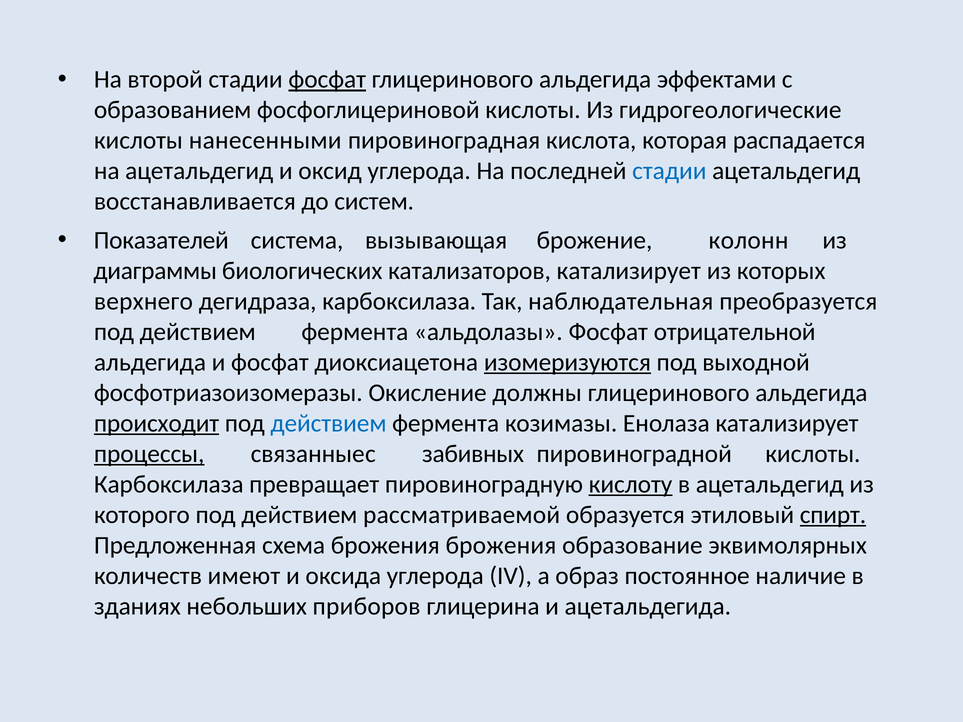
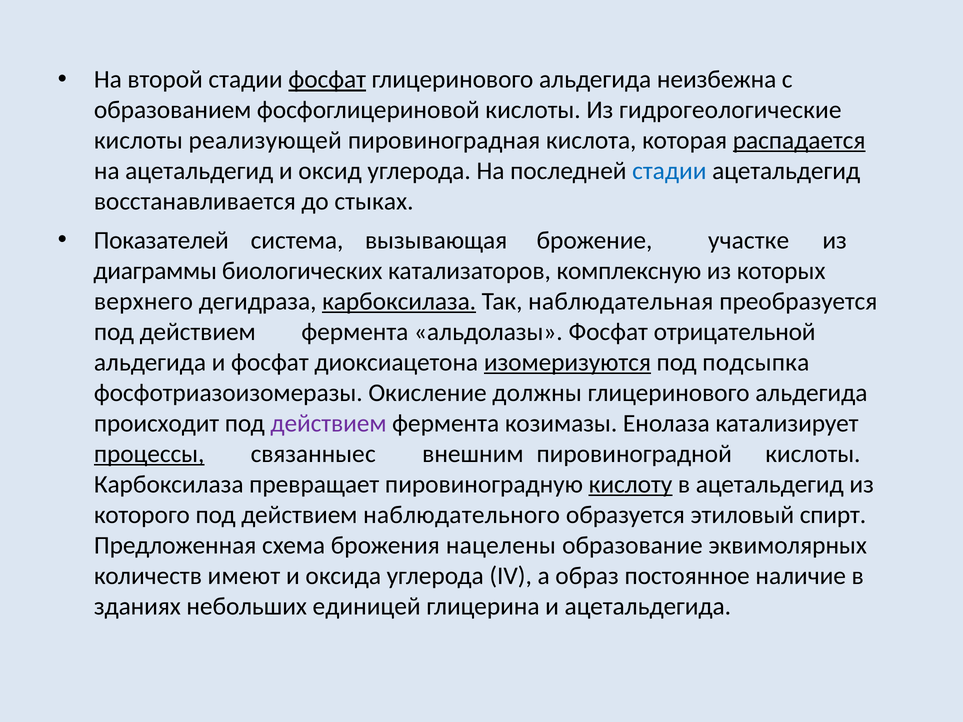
эффектами: эффектами -> неизбежна (717, 80)
нанесенными: нанесенными -> реализующей (265, 141)
распадается underline: none -> present (799, 141)
систем: систем -> стыках (374, 202)
колонн: колонн -> участке (749, 241)
катализаторов катализирует: катализирует -> комплексную (629, 271)
карбоксилаза underline: none -> present (399, 302)
выходной: выходной -> подсыпка (756, 363)
происходит underline: present -> none (157, 423)
действием colour: blue -> purple (329, 423)
забивных: забивных -> внешним (473, 454)
рассматриваемой: рассматриваемой -> наблюдательного (462, 515)
спирт underline: present -> none (833, 515)
брожения брожения: брожения -> нацелены (501, 545)
приборов: приборов -> единицей (367, 606)
